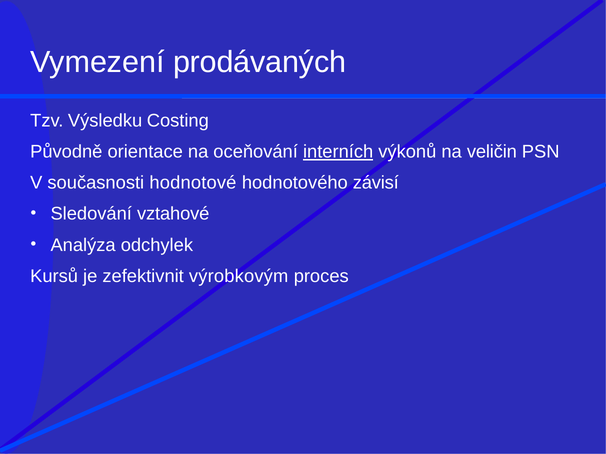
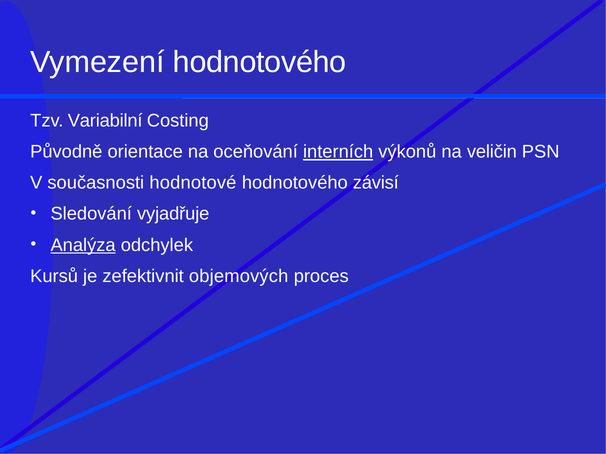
Vymezení prodávaných: prodávaných -> hodnotového (260, 62)
Výsledku: Výsledku -> Variabilní (105, 121)
vztahové: vztahové -> vyjadřuje (173, 214)
Analýza underline: none -> present (83, 245)
výrobkovým: výrobkovým -> objemových (239, 276)
